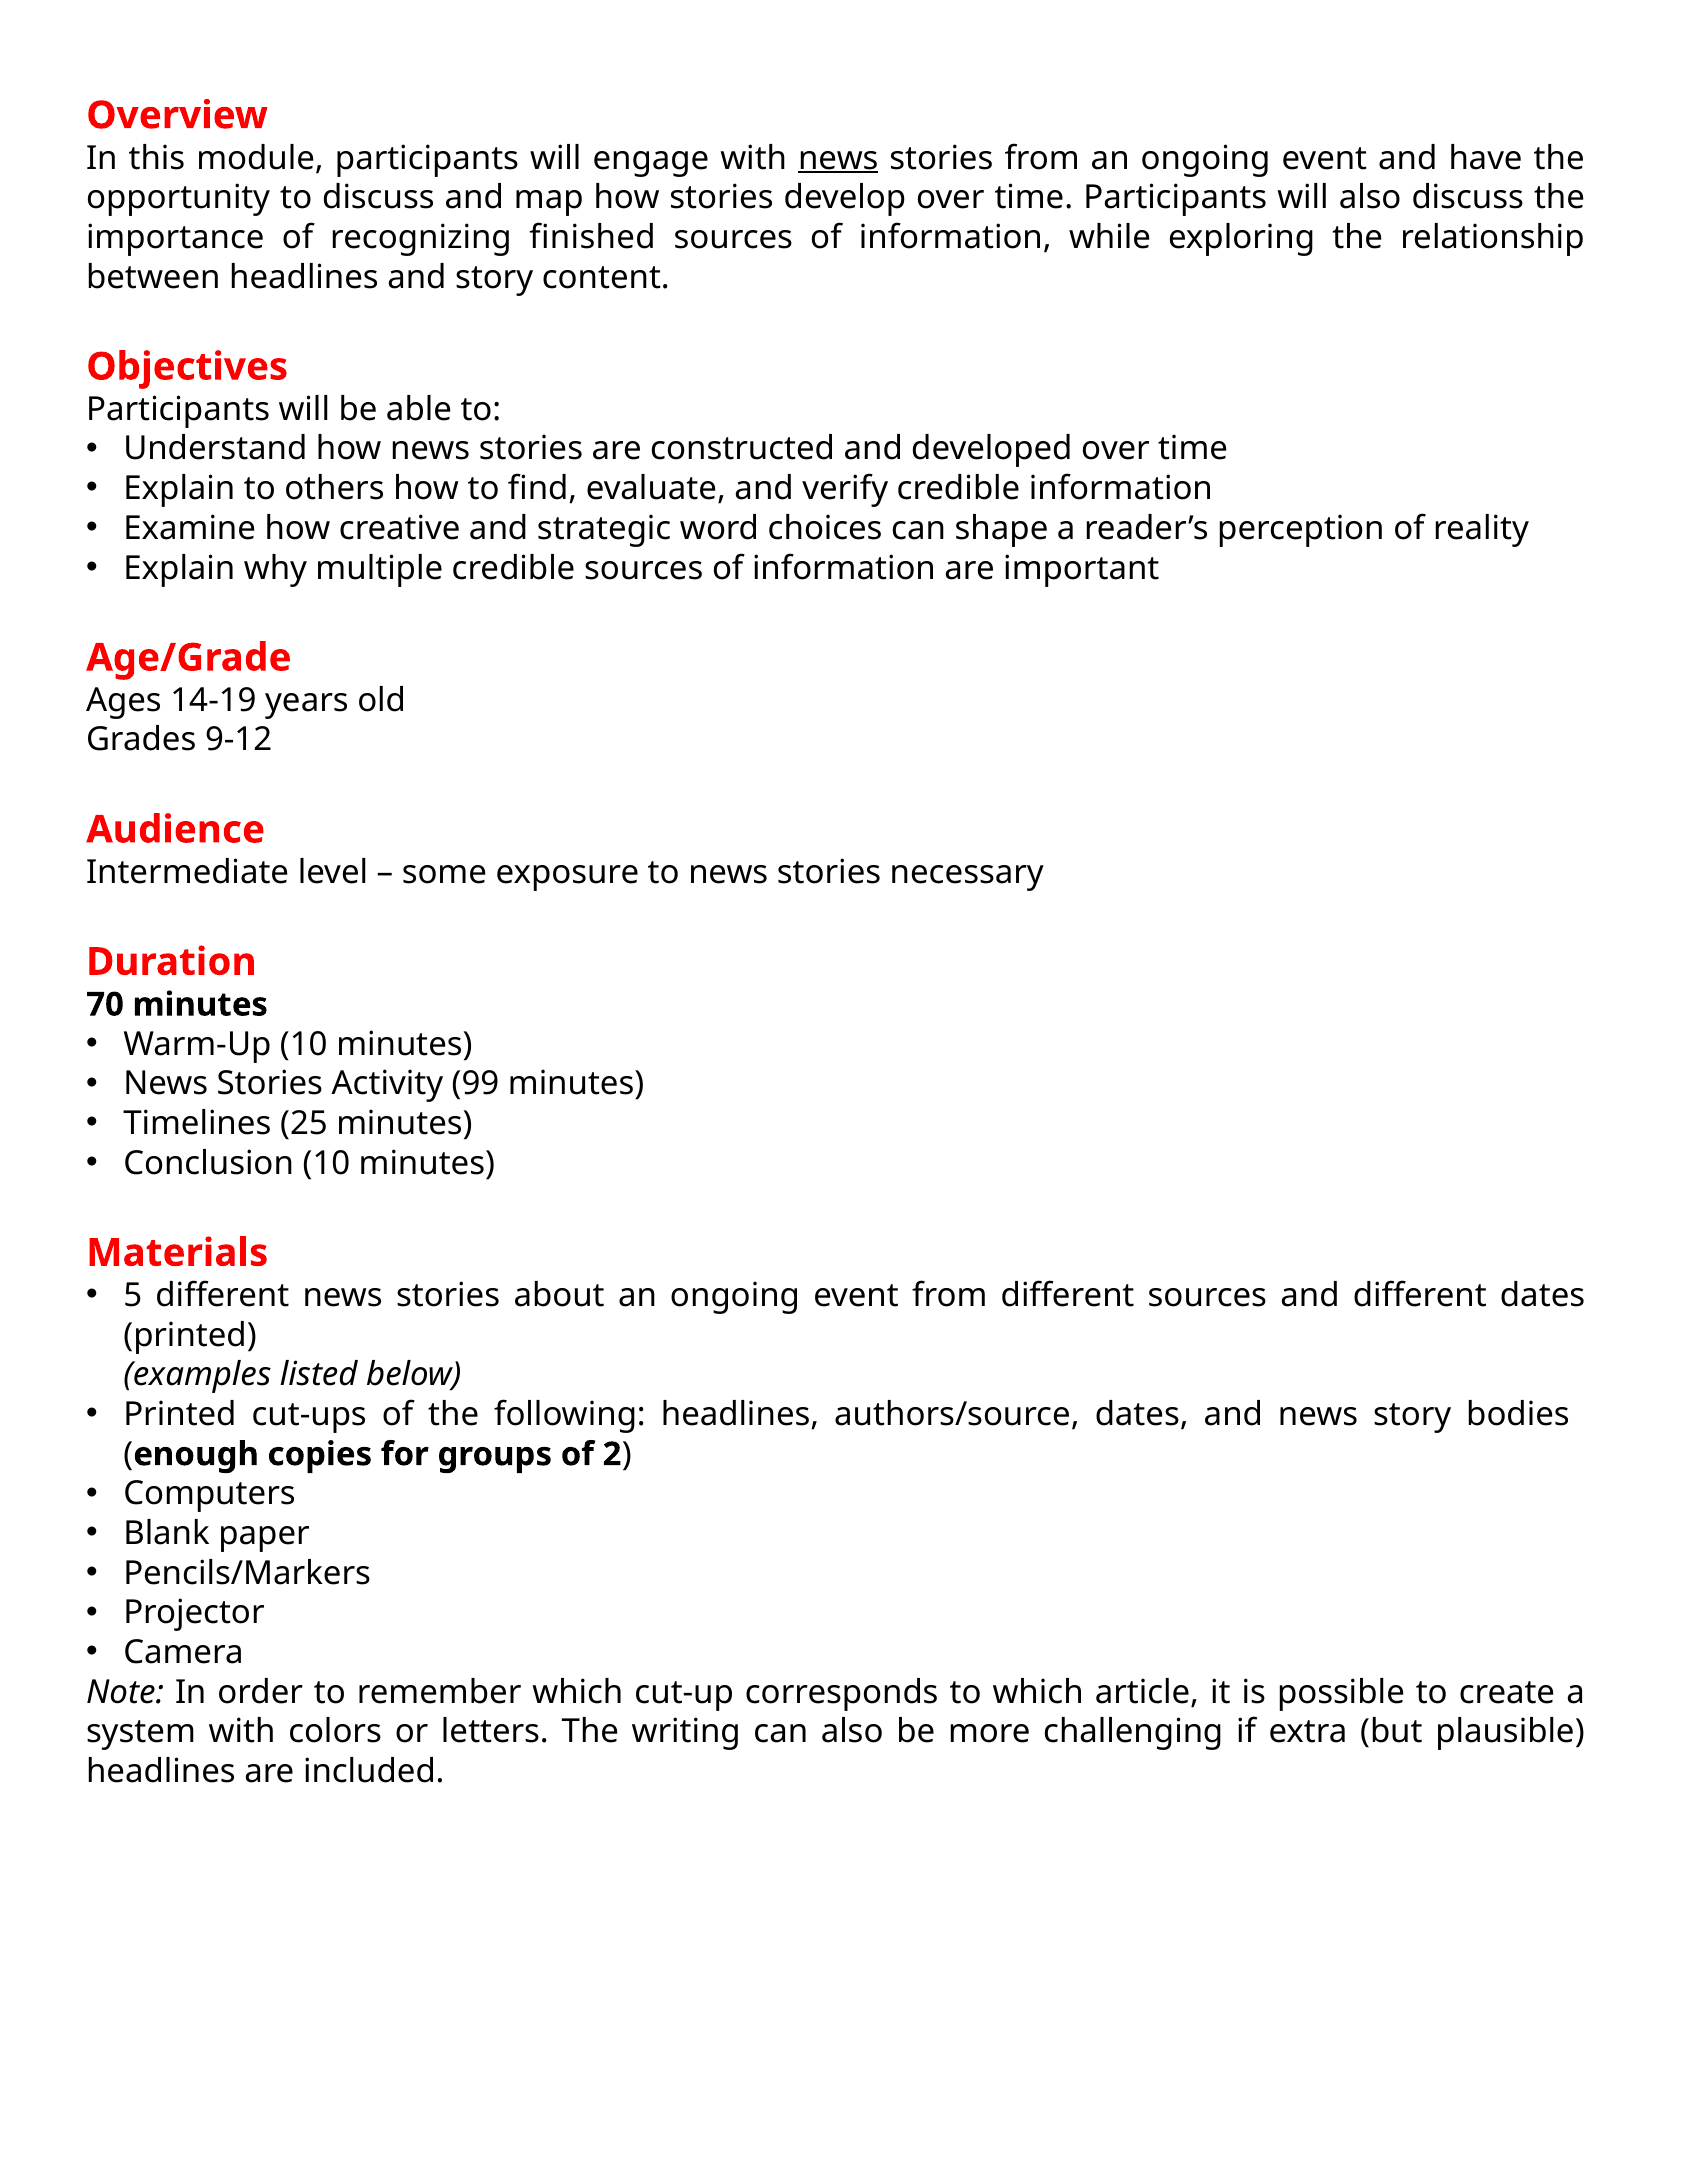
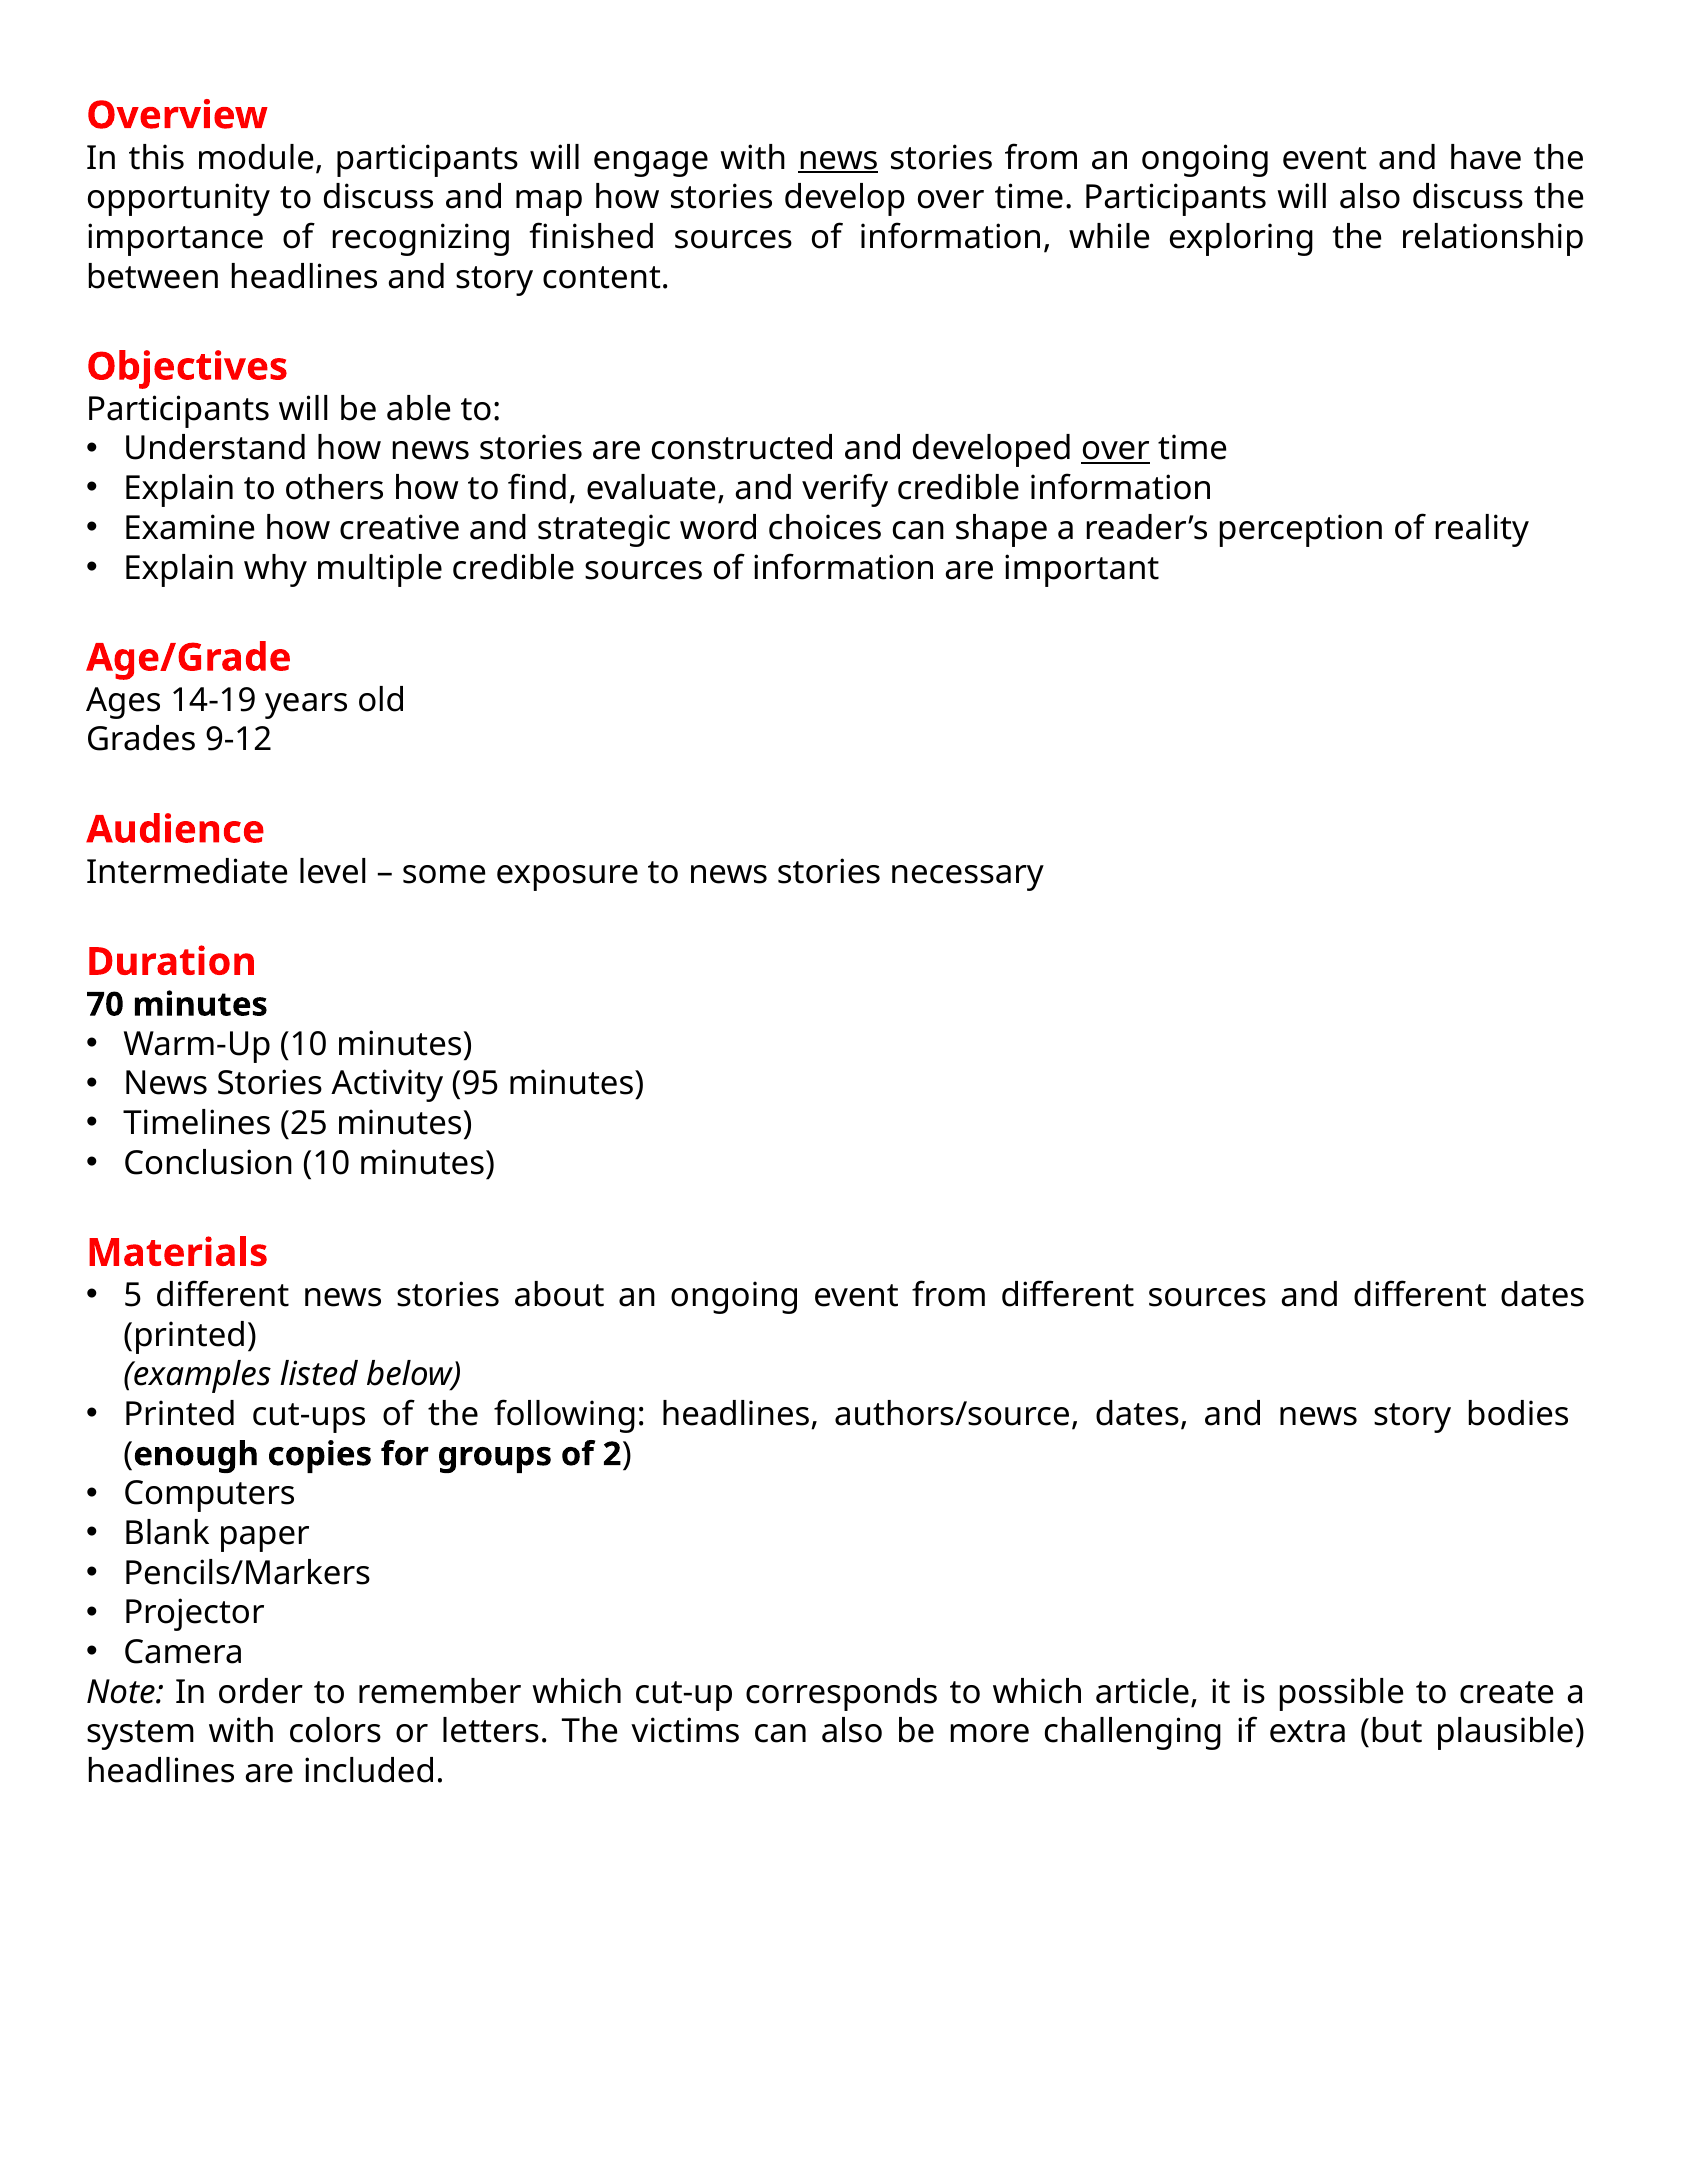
over underline: none -> present (1115, 449)
99: 99 -> 95 (476, 1084)
writing: writing -> victims (686, 1732)
